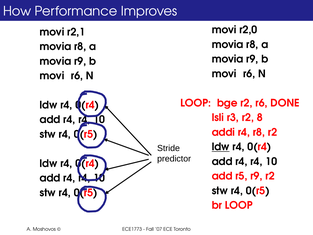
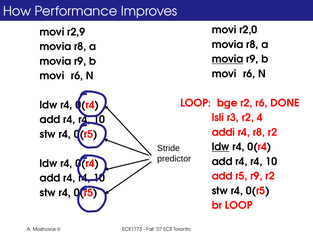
r2,1: r2,1 -> r2,9 (76, 32)
movia underline: none -> present (228, 59)
8: 8 -> 4 (260, 118)
